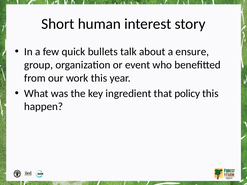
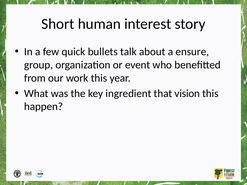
policy: policy -> vision (187, 94)
